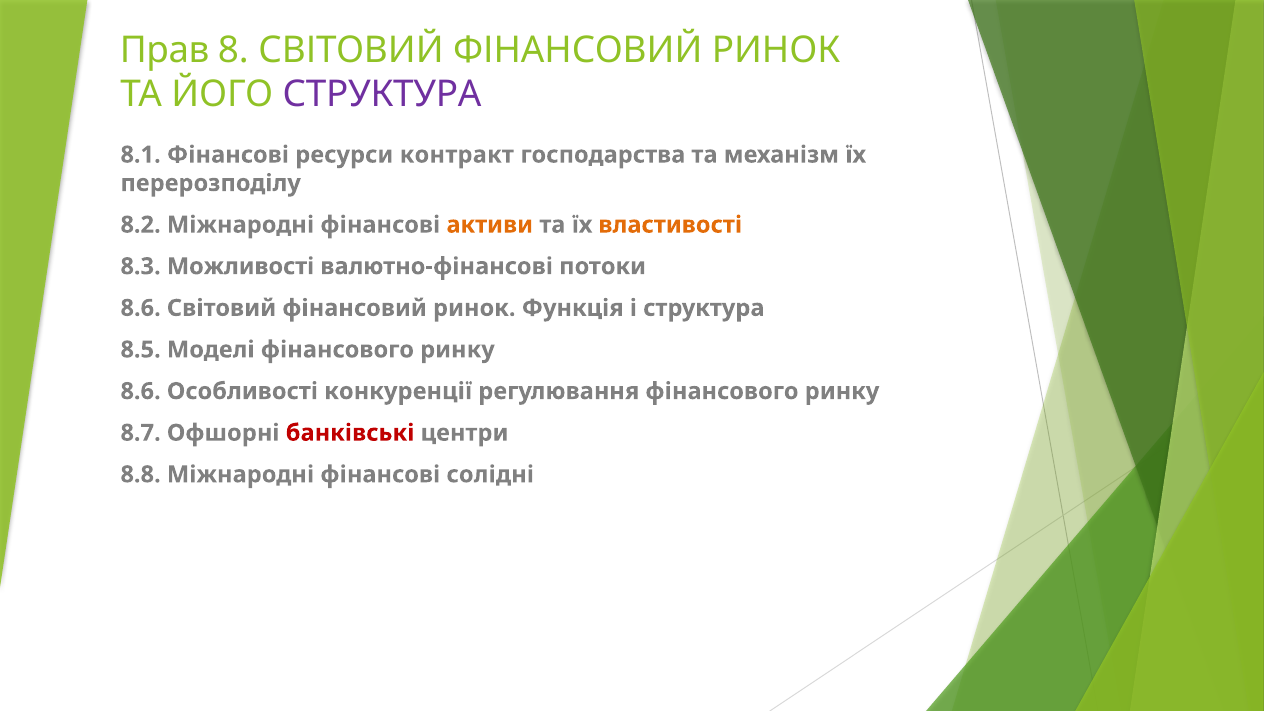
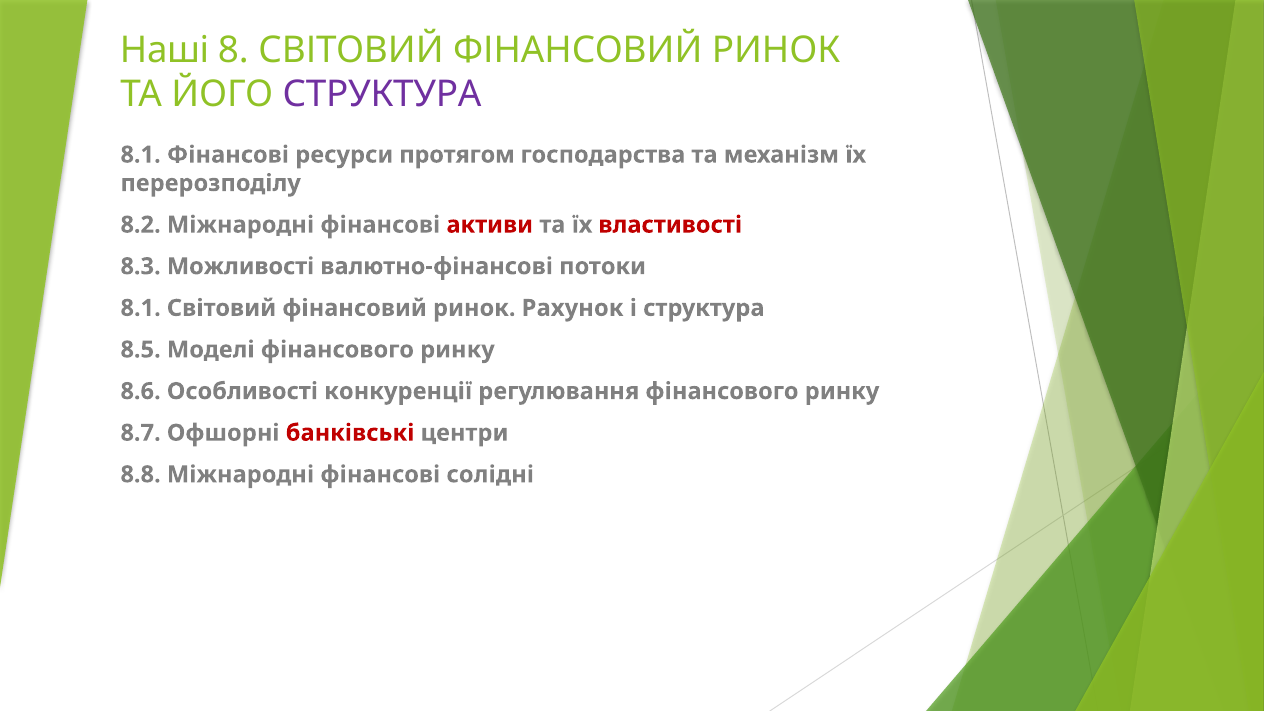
Прав: Прав -> Наші (165, 50)
контракт: контракт -> протягом (457, 155)
активи colour: orange -> red (490, 225)
властивості colour: orange -> red (670, 225)
8.6: 8.6 -> 8.1 (141, 308)
Функція: Функція -> Рахунок (573, 308)
